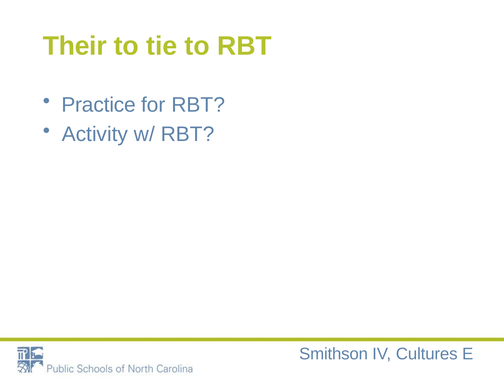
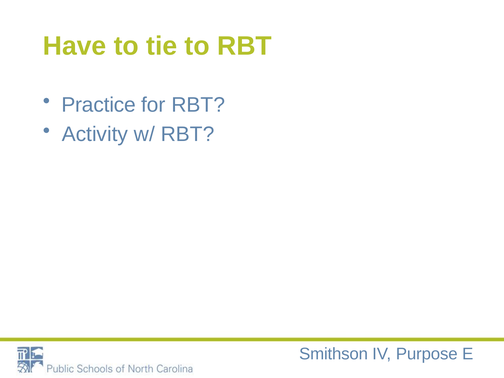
Their: Their -> Have (75, 46)
Cultures: Cultures -> Purpose (427, 354)
